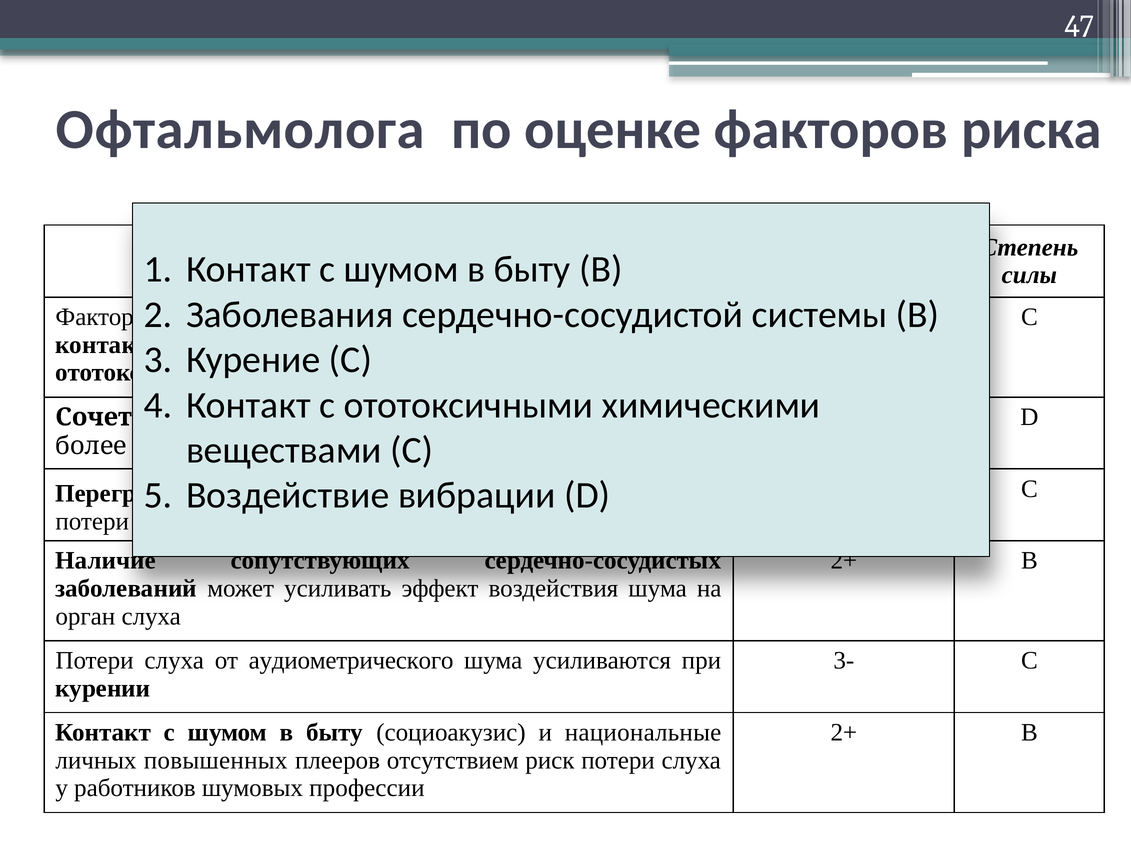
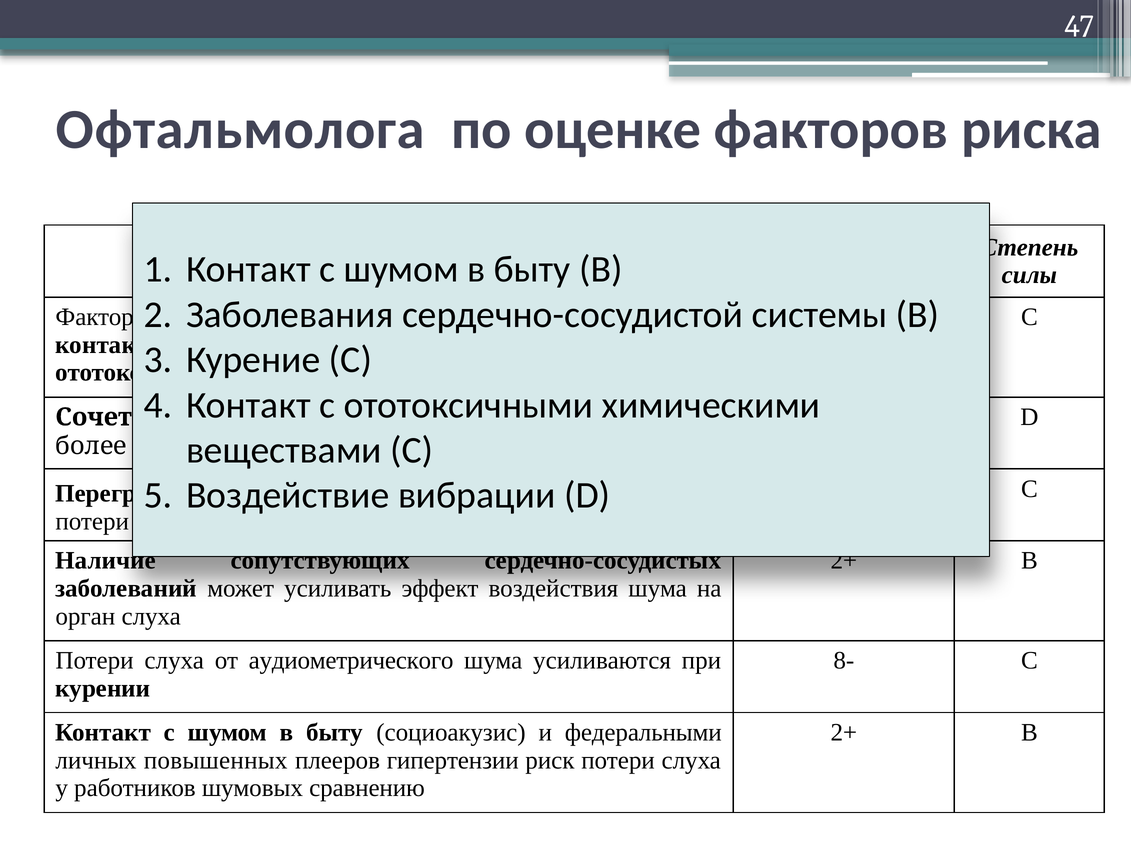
3-: 3- -> 8- (844, 661)
национальные: национальные -> федеральными (643, 733)
отсутствием: отсутствием -> гипертензии (453, 760)
профессии: профессии -> сравнению (367, 788)
